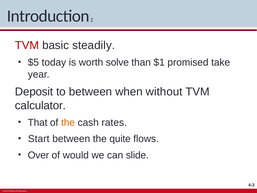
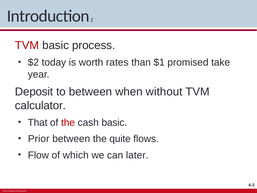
steadily: steadily -> process (94, 45)
$5: $5 -> $2 (33, 62)
solve: solve -> rates (117, 62)
the colour: orange -> red (68, 122)
cash rates: rates -> basic (114, 122)
Start: Start -> Prior (39, 139)
Over: Over -> Flow (38, 155)
would: would -> which (76, 155)
slide: slide -> later (137, 155)
